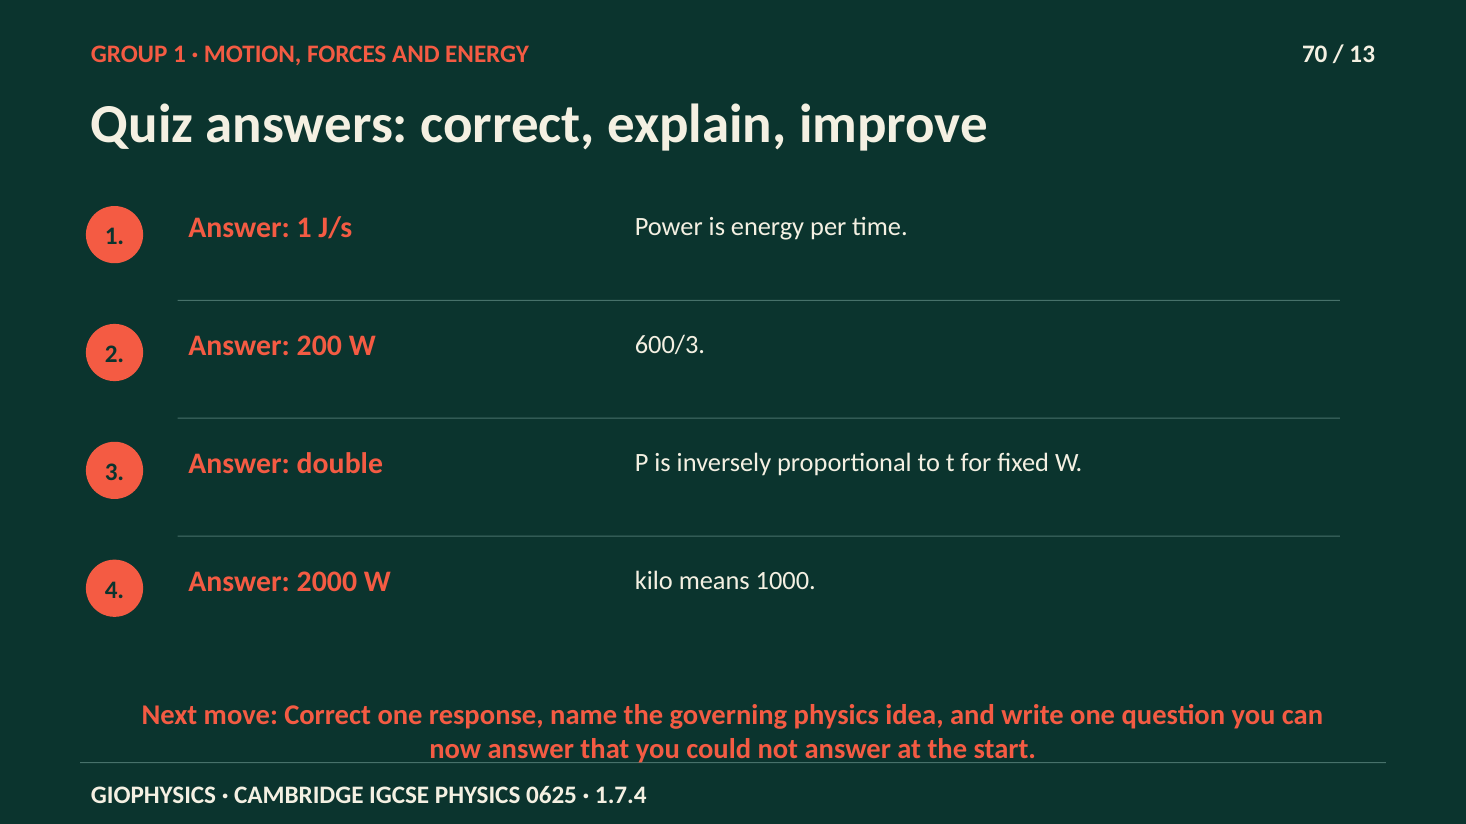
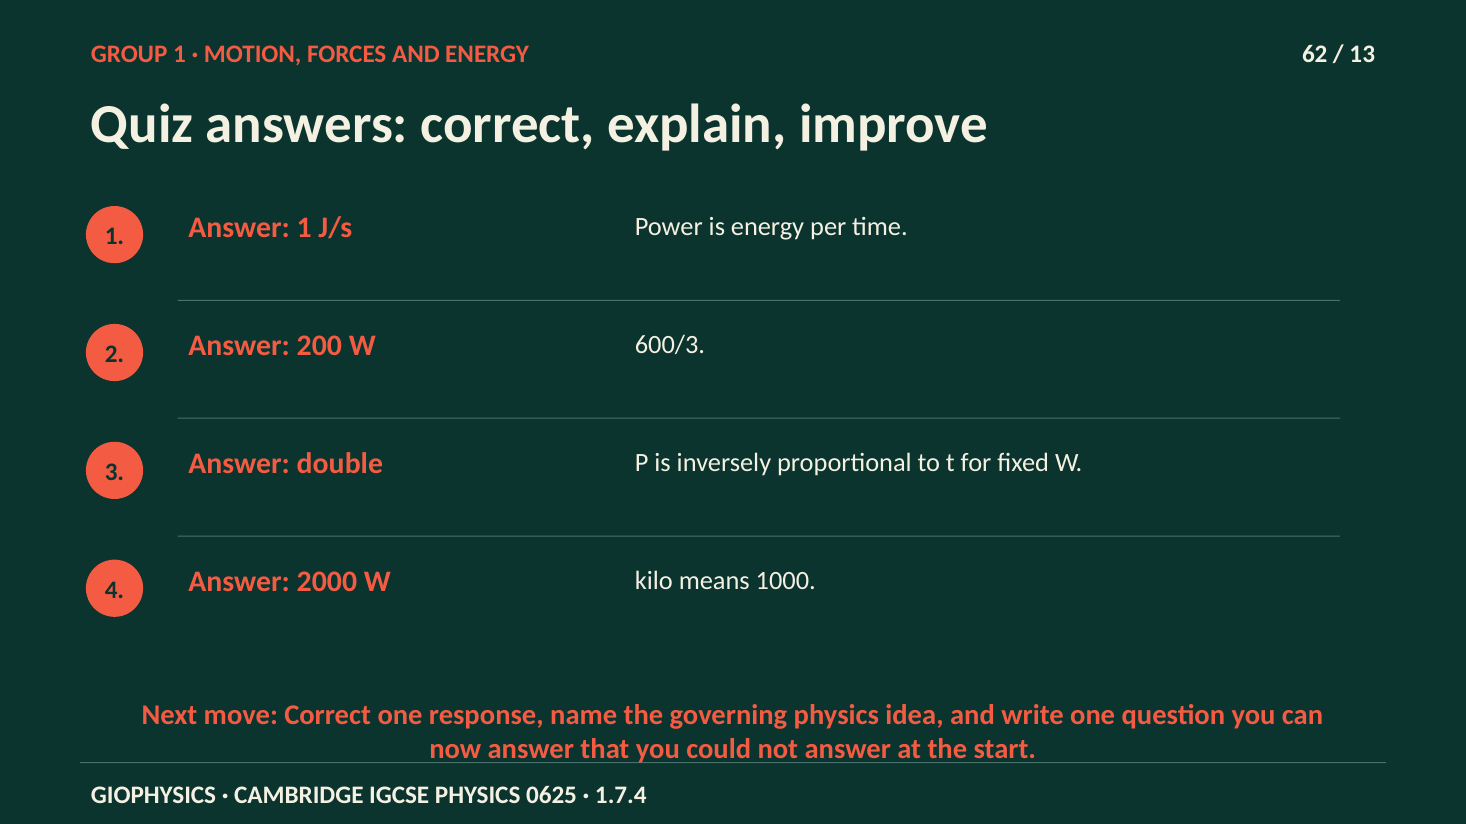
70: 70 -> 62 (1315, 54)
